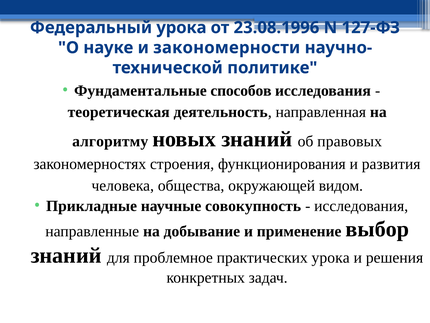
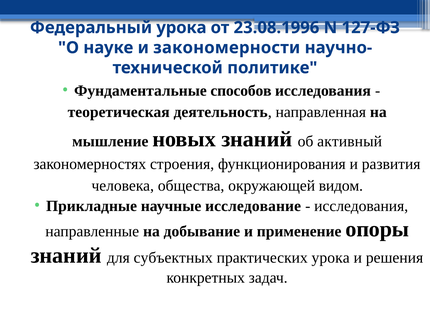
алгоритму: алгоритму -> мышление (110, 141)
правовых: правовых -> активный (350, 141)
совокупность: совокупность -> исследование (253, 206)
выбор: выбор -> опоры (377, 229)
проблемное: проблемное -> субъектных (173, 257)
